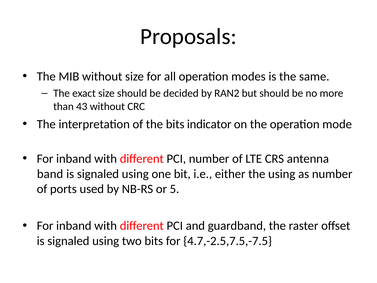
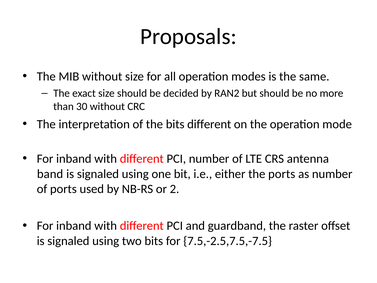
43: 43 -> 30 (82, 106)
bits indicator: indicator -> different (209, 124)
the using: using -> ports (282, 174)
5: 5 -> 2 (175, 189)
4.7,-2.5,7.5,-7.5: 4.7,-2.5,7.5,-7.5 -> 7.5,-2.5,7.5,-7.5 (228, 241)
